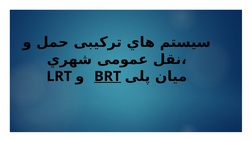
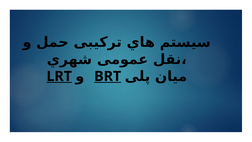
LRT underline: none -> present (59, 76)
